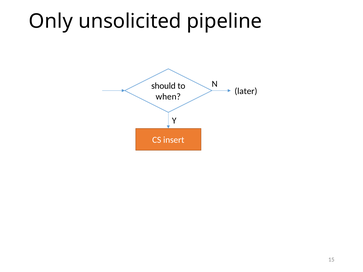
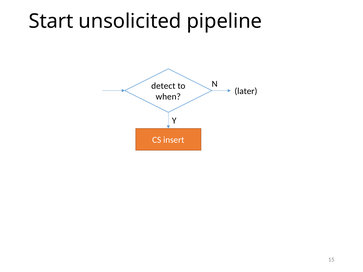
Only: Only -> Start (51, 21)
should: should -> detect (163, 86)
